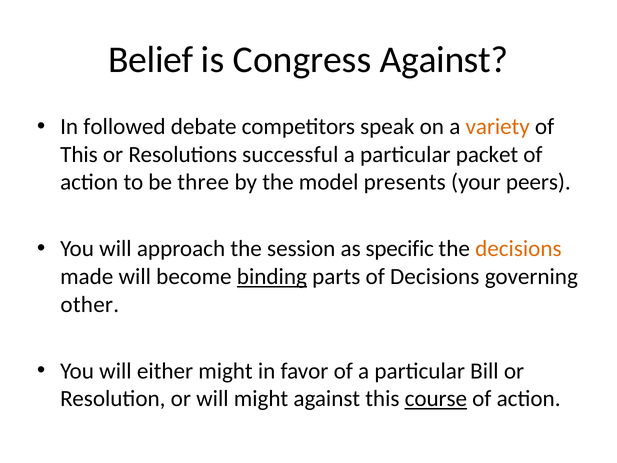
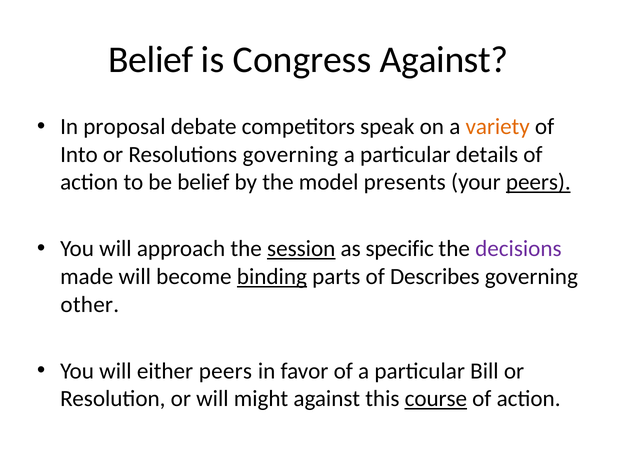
followed: followed -> proposal (124, 127)
This: This -> Into (79, 154)
Resolutions successful: successful -> governing (290, 154)
packet: packet -> details (487, 154)
be three: three -> belief (203, 182)
peers underline: none -> present (538, 182)
session underline: none -> present (301, 249)
decisions colour: orange -> purple (518, 249)
of Decisions: Decisions -> Describes (435, 276)
either might: might -> peers (225, 371)
